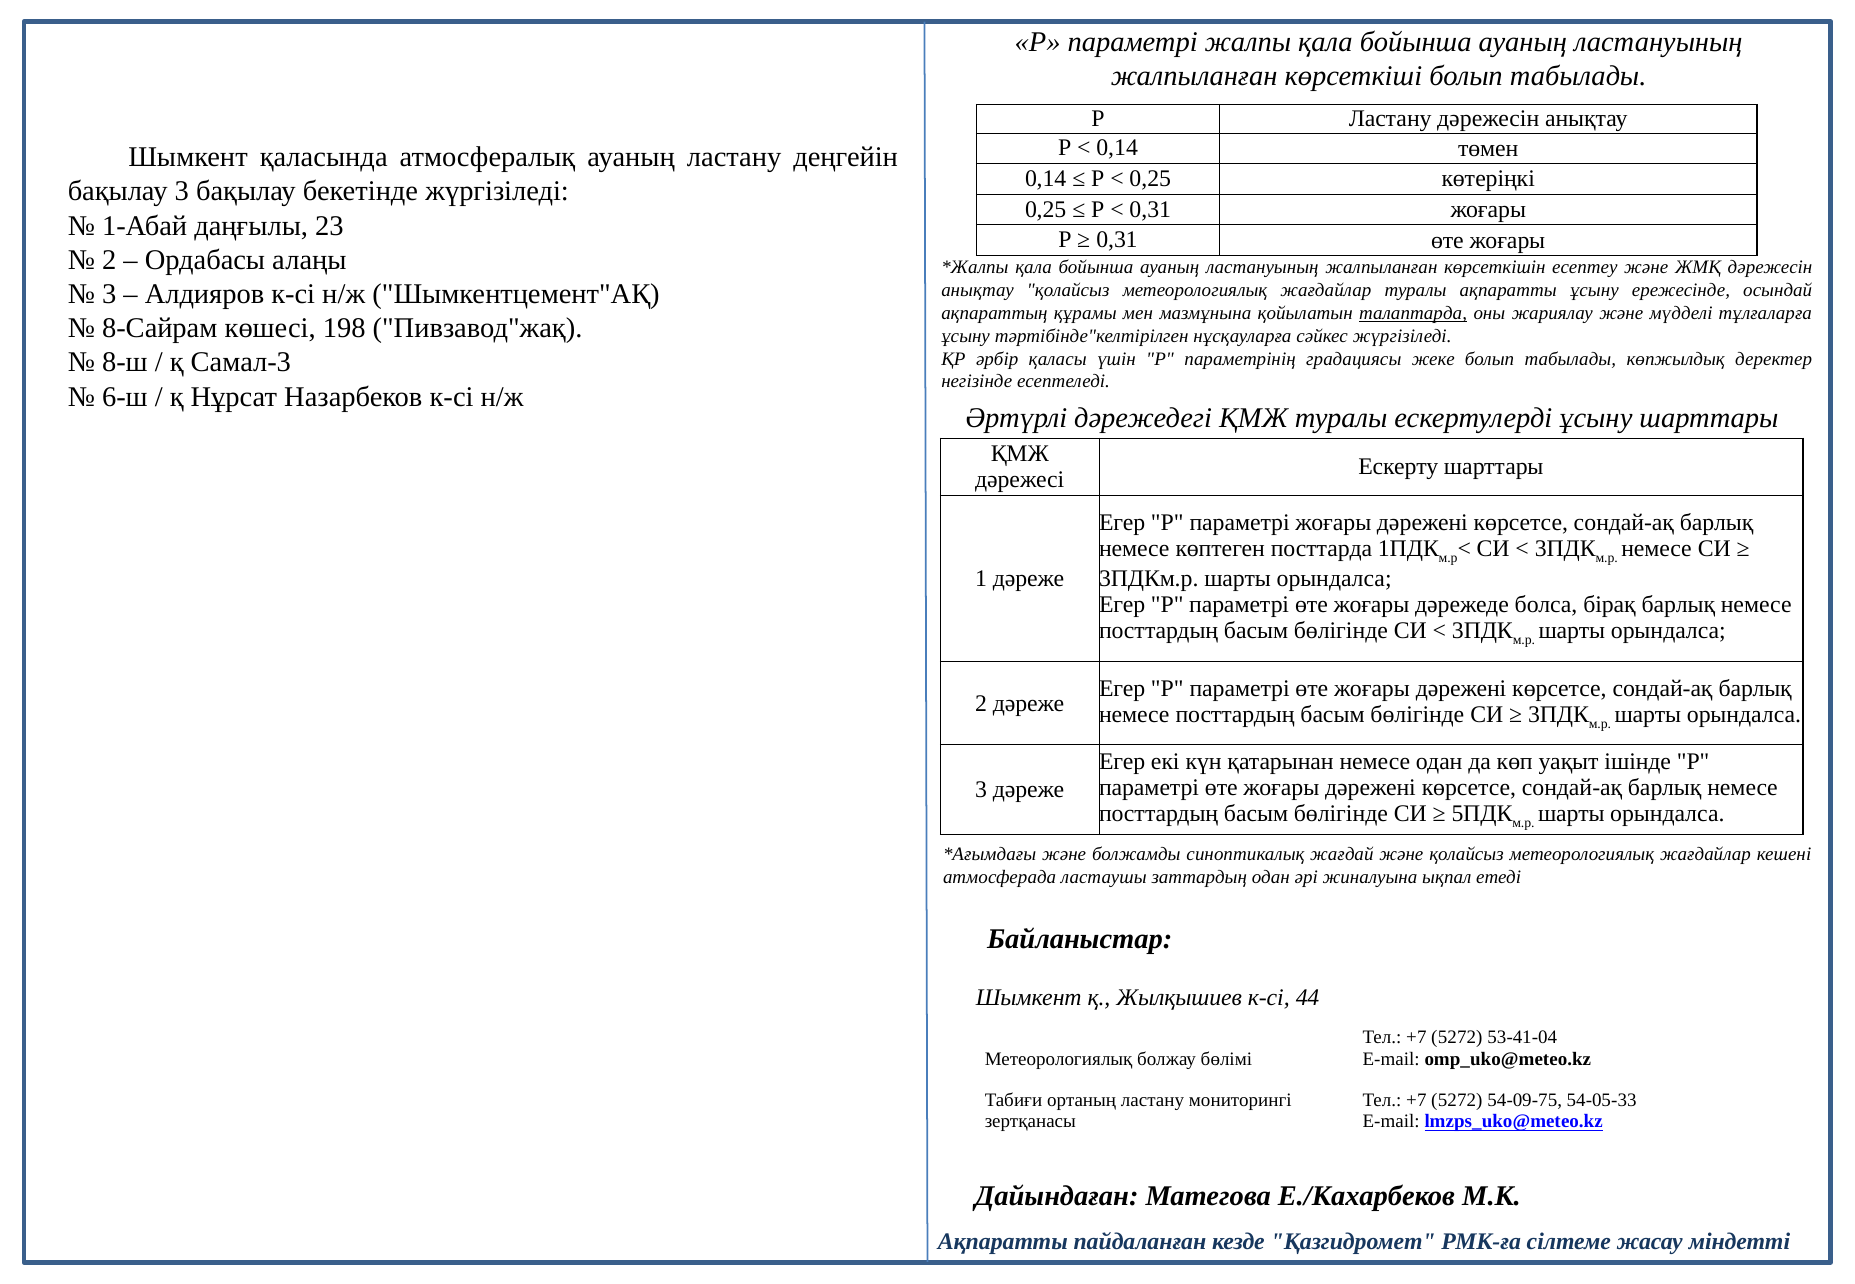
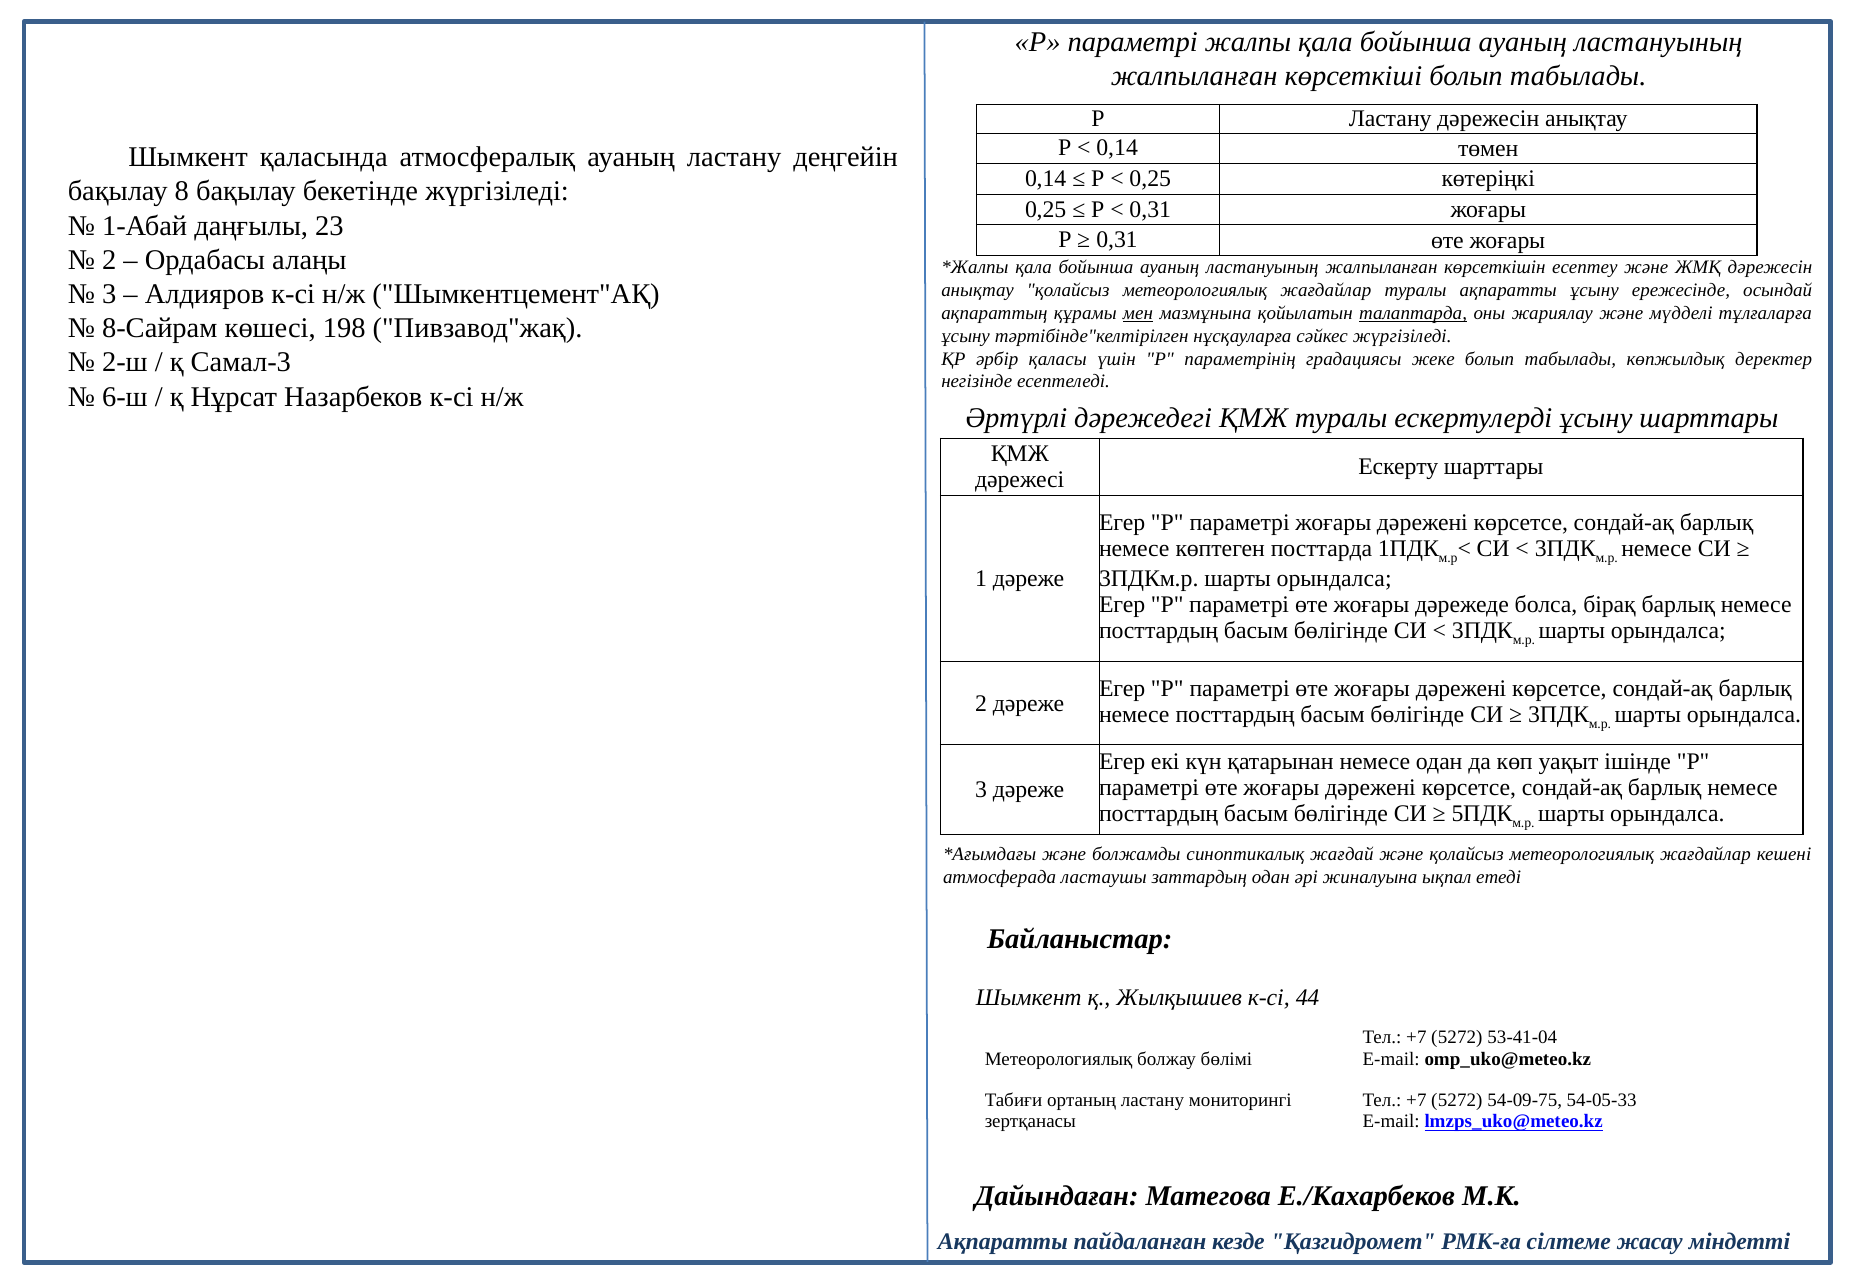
бақылау 3: 3 -> 8 (182, 191)
мен underline: none -> present (1138, 313)
8-ш: 8-ш -> 2-ш (125, 363)
